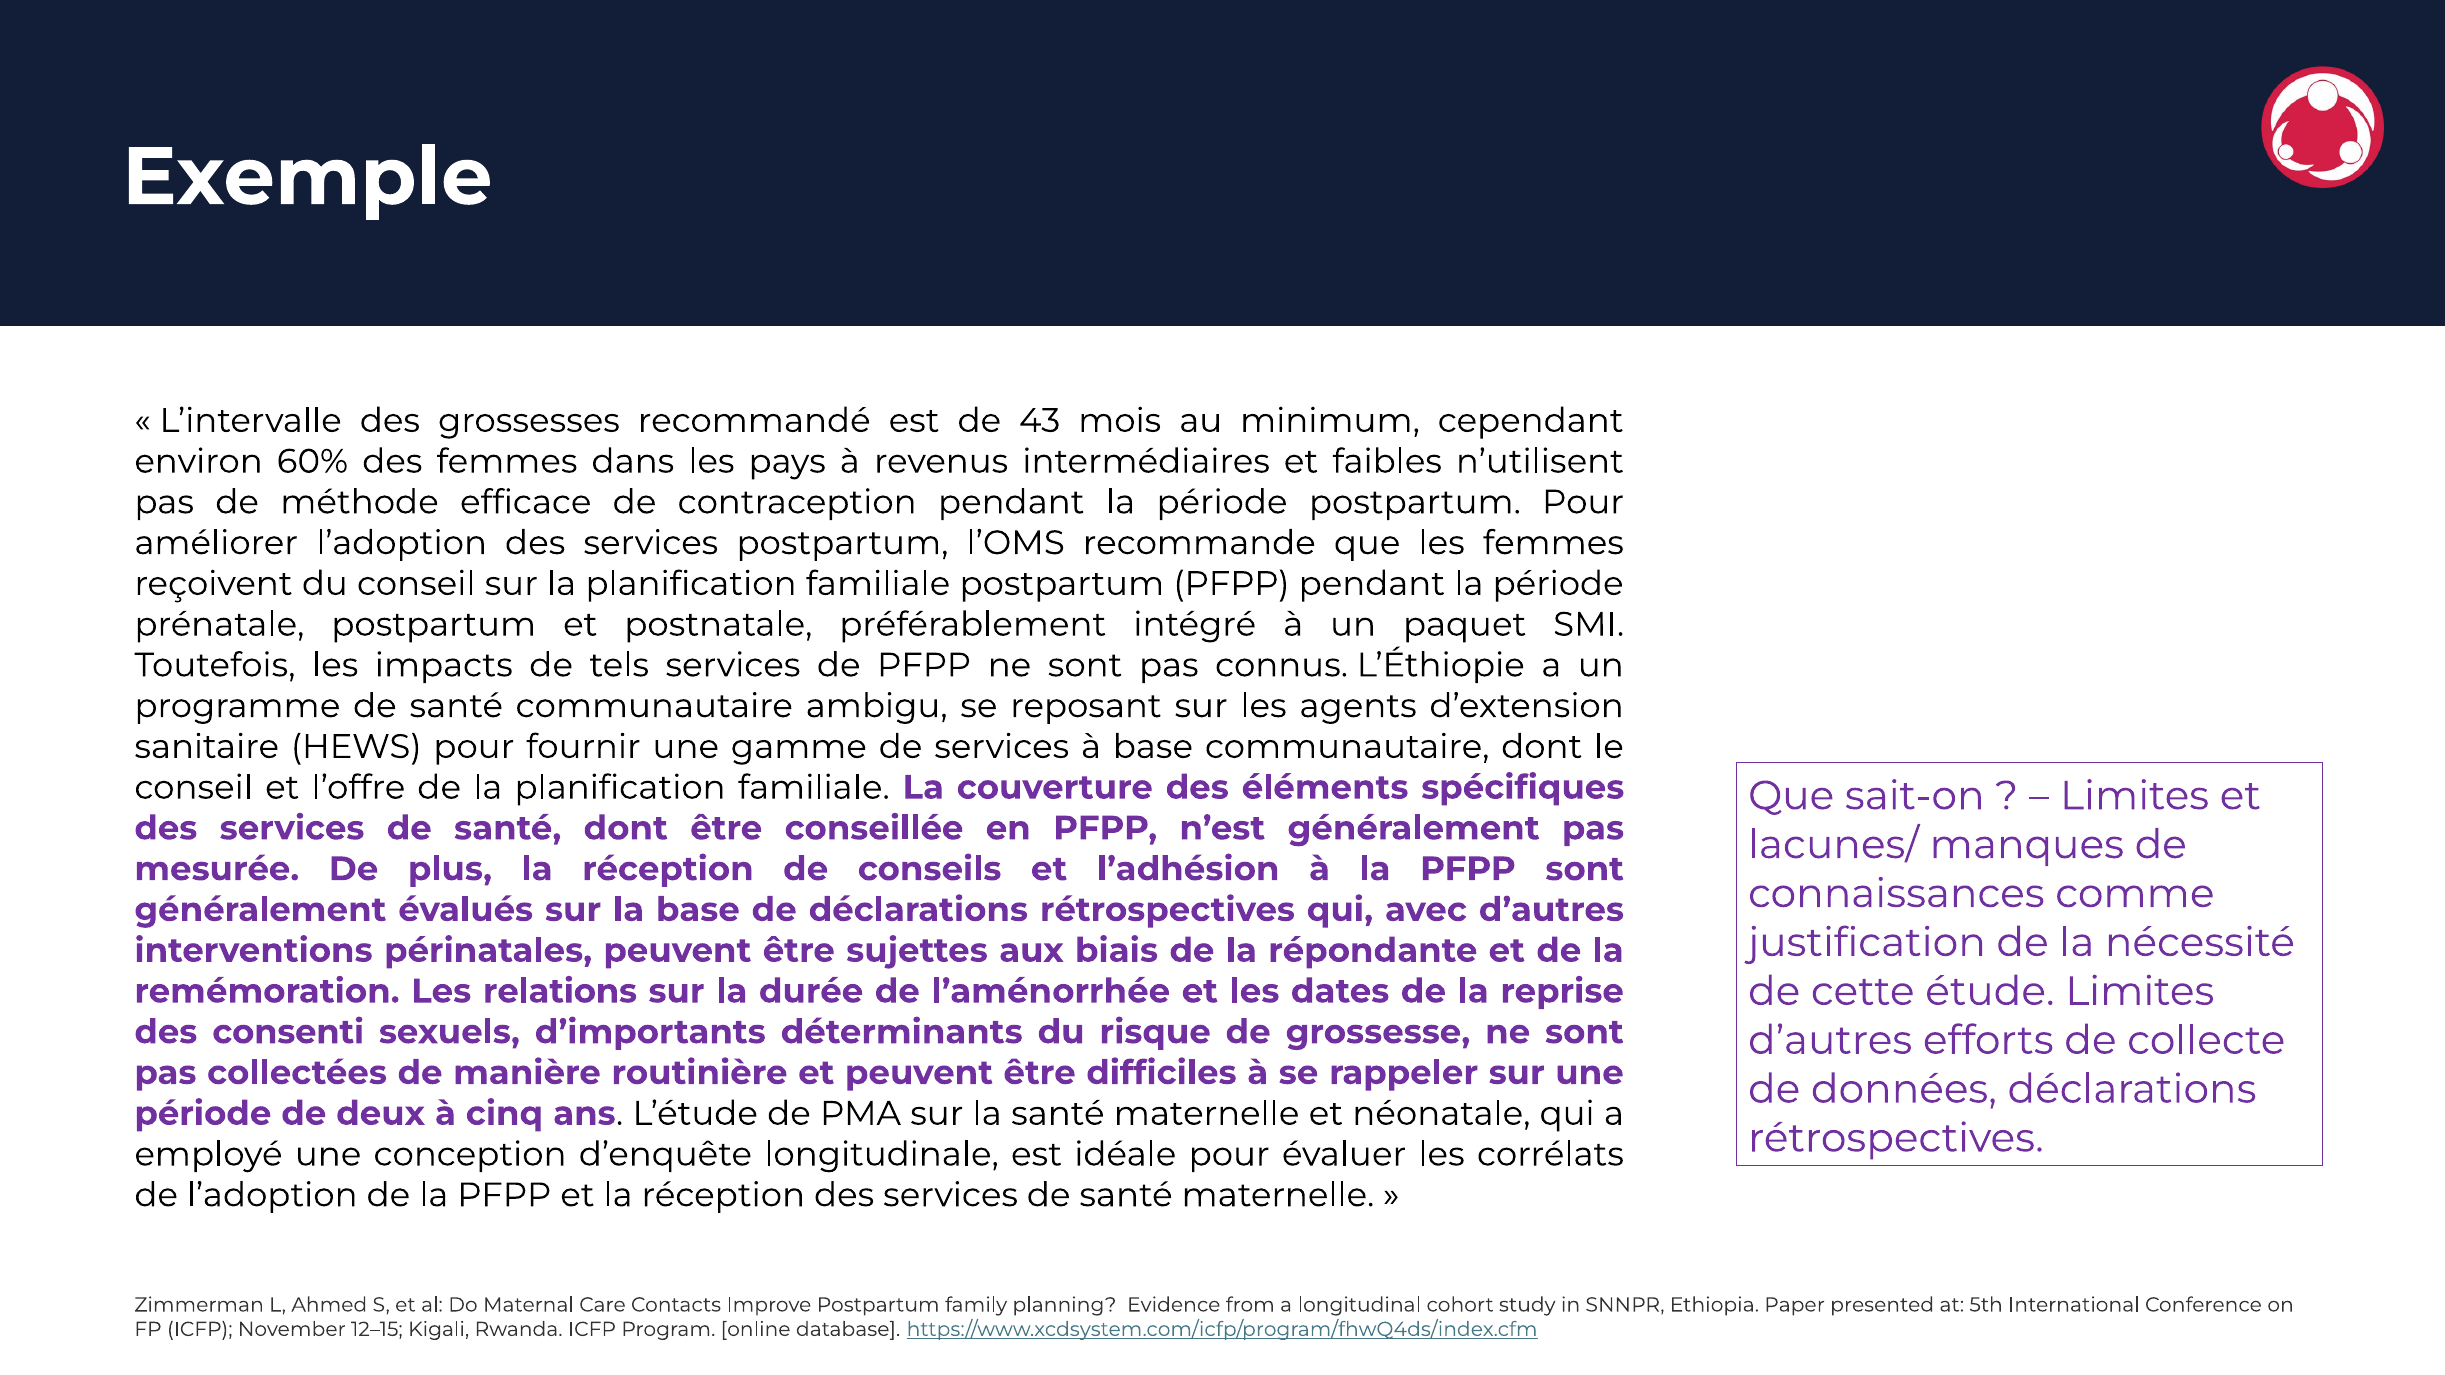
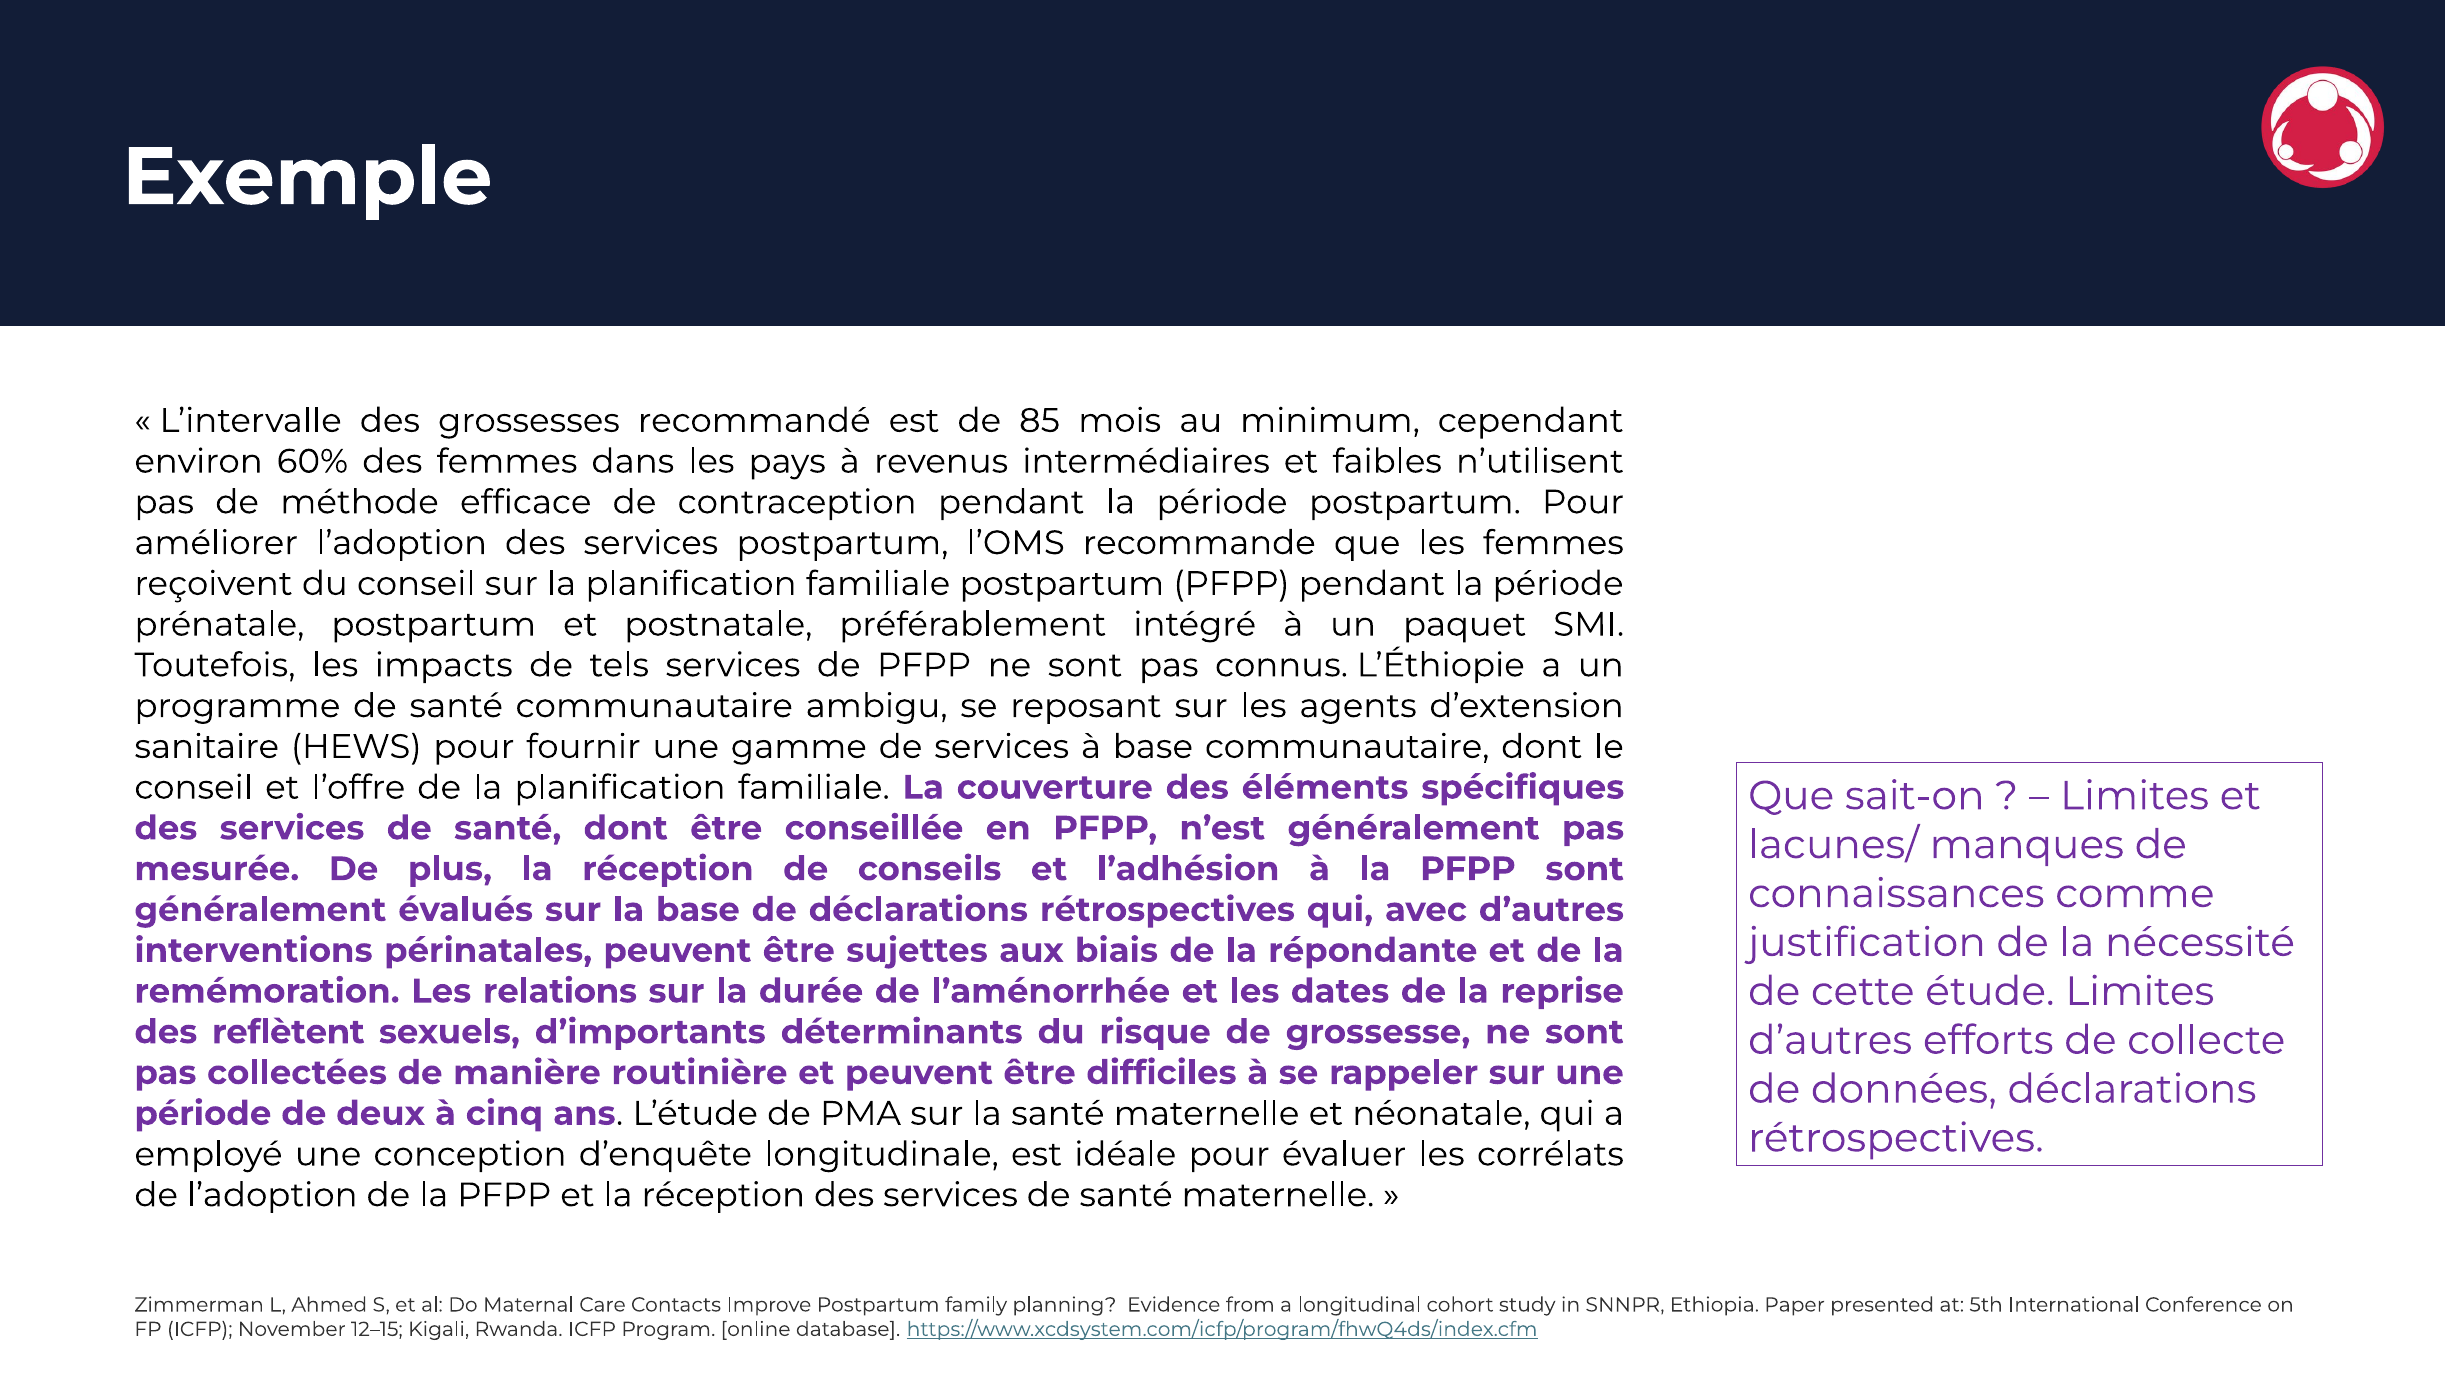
43: 43 -> 85 (1039, 421)
consenti: consenti -> reflètent (288, 1032)
